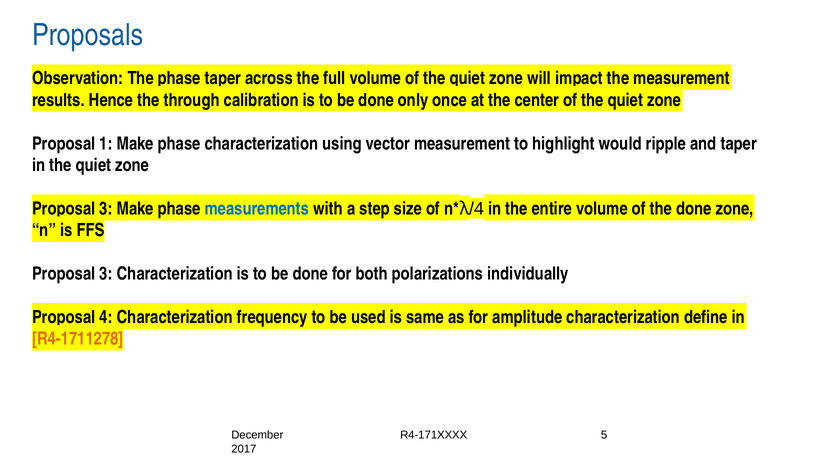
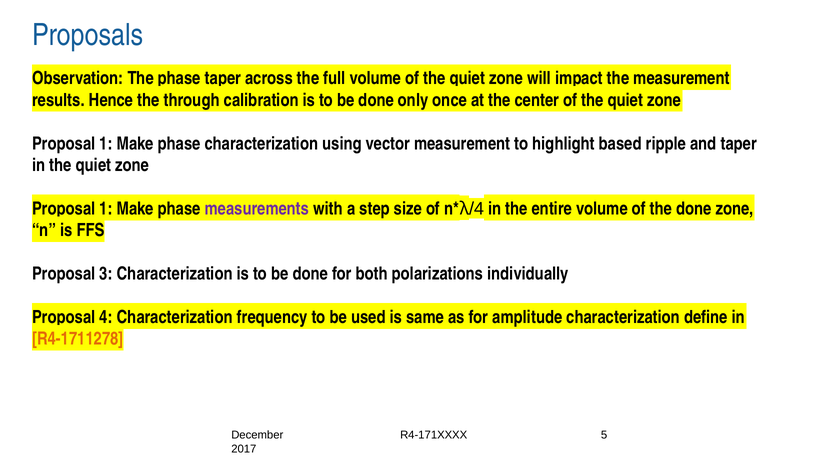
would: would -> based (620, 144)
3: 3 -> 1 (106, 209)
measurements colour: blue -> purple (257, 209)
